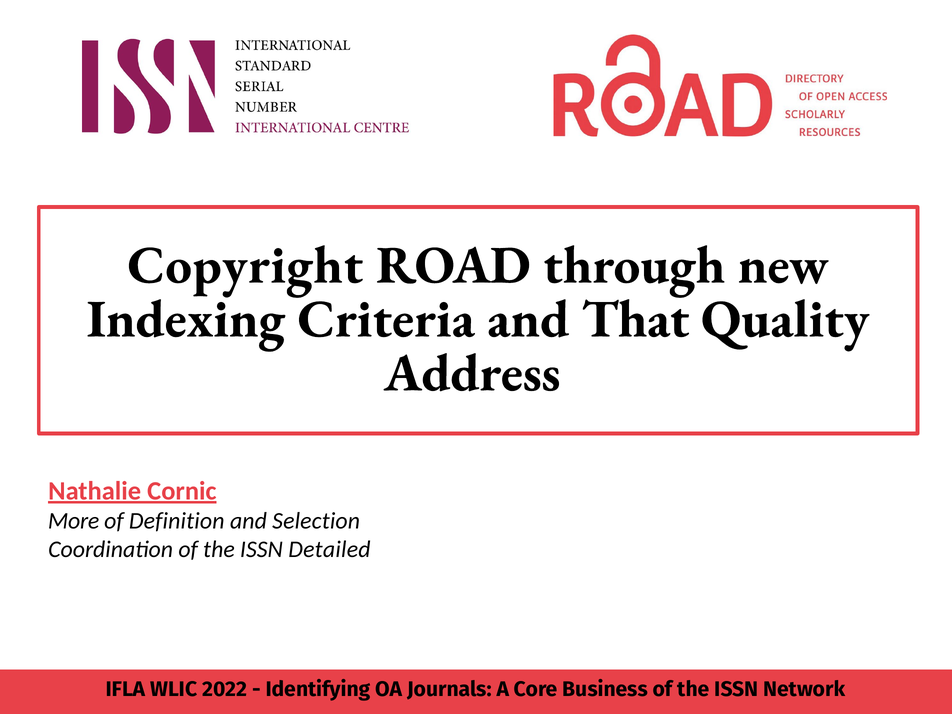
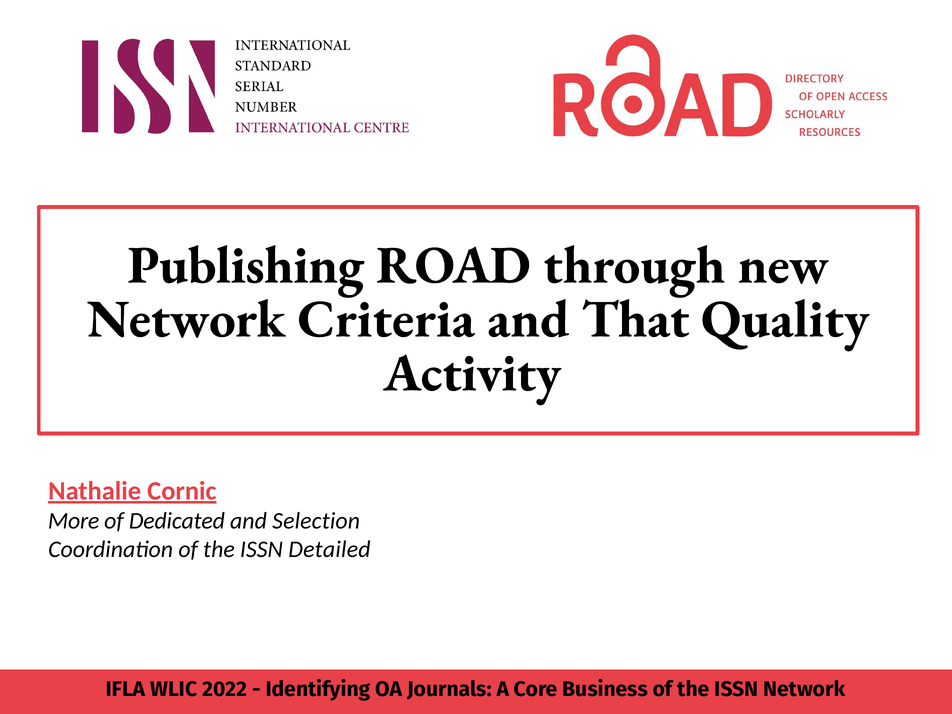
Copyright: Copyright -> Publishing (246, 265)
Indexing: Indexing -> Network (186, 319)
Address: Address -> Activity (472, 373)
Definition: Definition -> Dedicated (177, 521)
